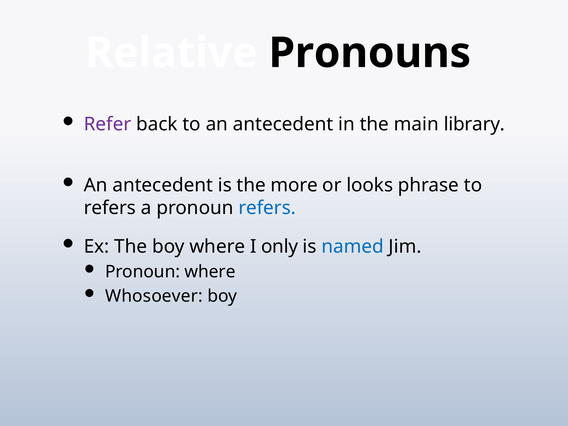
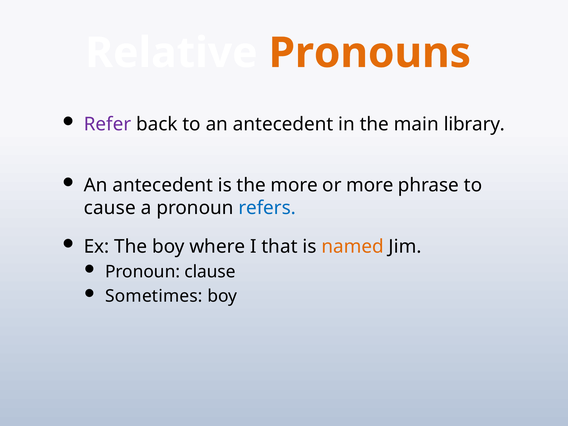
Pronouns colour: black -> orange (370, 53)
or looks: looks -> more (370, 185)
refers: refers -> cause (110, 208)
only: only -> that (279, 247)
named colour: blue -> orange (353, 247)
Pronoun where: where -> clause (210, 272)
Whosoever: Whosoever -> Sometimes (154, 296)
